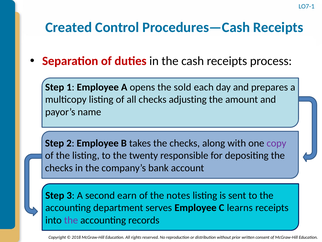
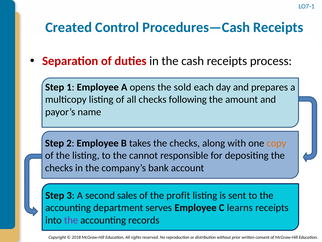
adjusting: adjusting -> following (188, 99)
copy colour: purple -> orange (276, 143)
twenty: twenty -> cannot (144, 155)
earn: earn -> sales (127, 195)
notes: notes -> profit (178, 195)
